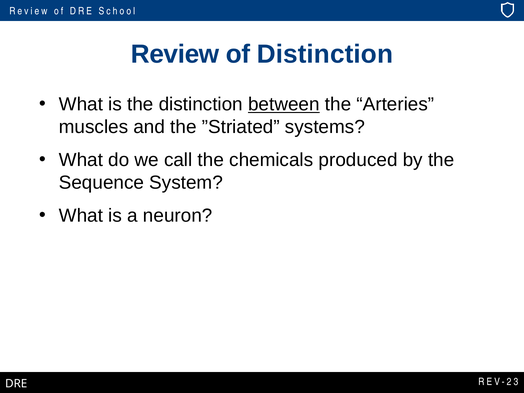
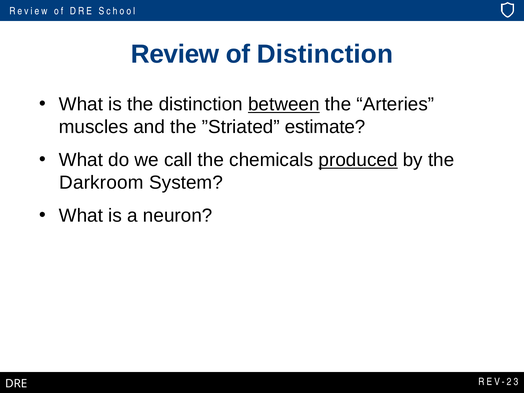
systems: systems -> estimate (325, 127)
produced underline: none -> present (358, 160)
Sequence: Sequence -> Darkroom (101, 183)
